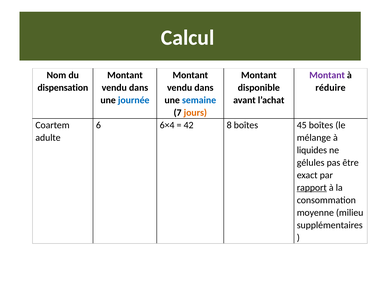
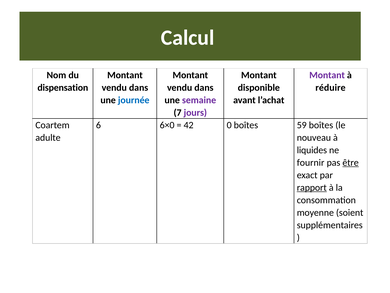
semaine colour: blue -> purple (199, 100)
jours colour: orange -> purple (195, 112)
6×4: 6×4 -> 6×0 (167, 125)
8: 8 -> 0 (229, 125)
45: 45 -> 59 (302, 125)
mélange: mélange -> nouveau (314, 137)
gélules: gélules -> fournir (311, 162)
être underline: none -> present (351, 162)
milieu: milieu -> soient (350, 212)
